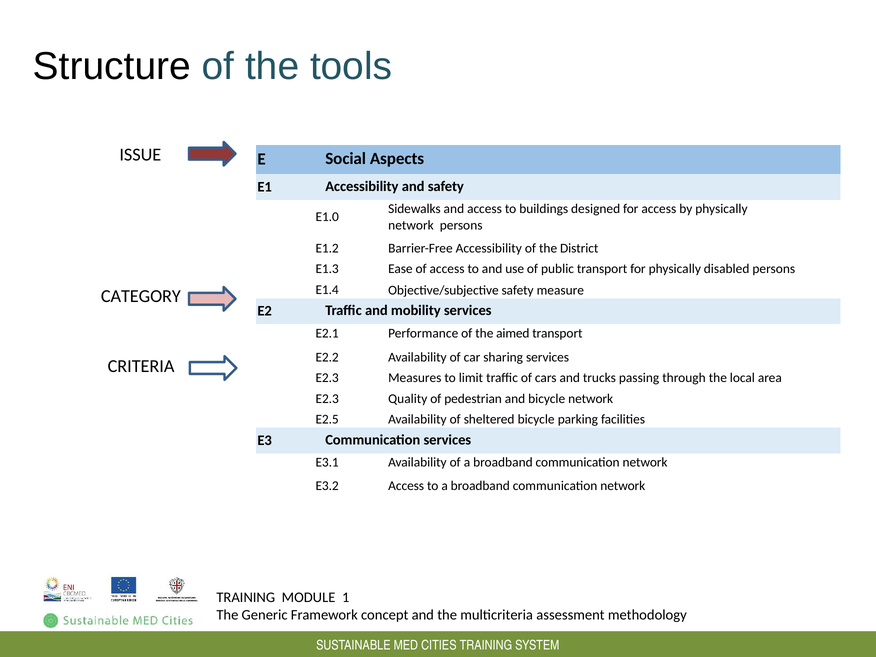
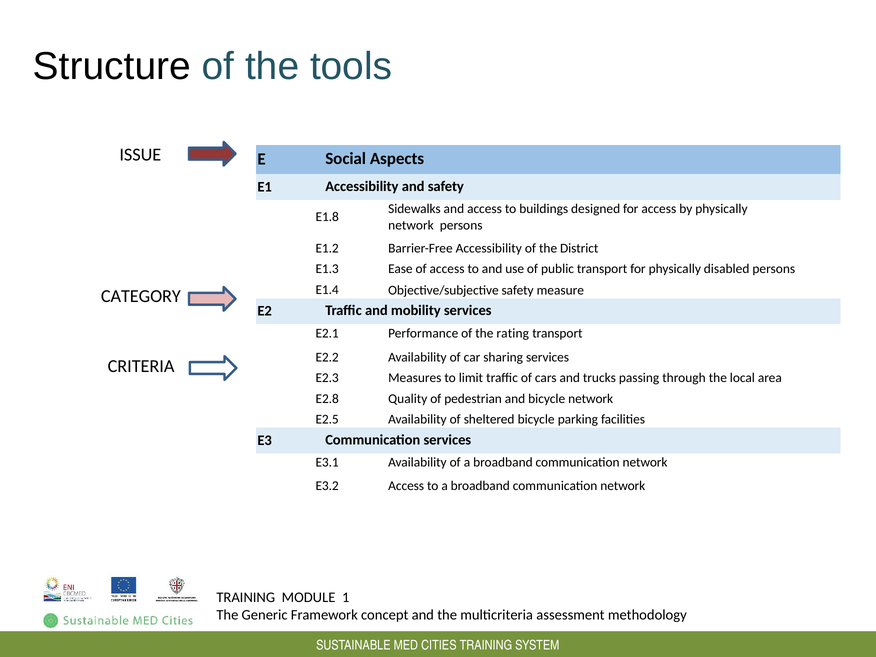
E1.0: E1.0 -> E1.8 (327, 217)
aimed: aimed -> rating (513, 333)
E2.3: E2.3 -> E2.8 (327, 399)
